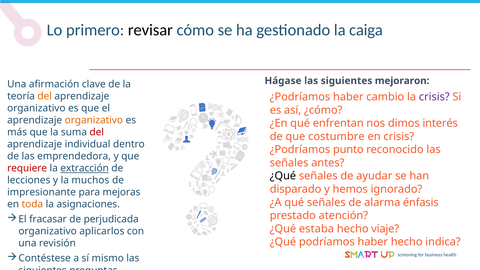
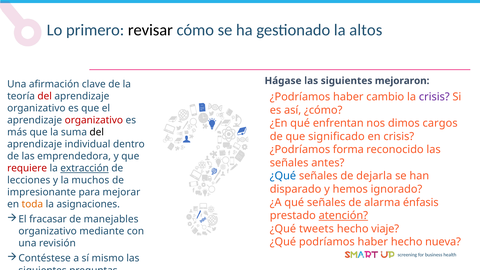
caiga: caiga -> altos (366, 30)
del colour: orange -> red (45, 96)
organizativo colour: orange -> red (94, 120)
interés: interés -> cargos (440, 123)
del colour: red -> black (97, 132)
costumbre: costumbre -> significado (336, 136)
punto: punto -> forma (348, 150)
¿Qué colour: black -> blue (283, 176)
ayudar: ayudar -> dejarla (374, 176)
mejoras: mejoras -> mejorar (121, 192)
atención underline: none -> present (343, 216)
perjudicada: perjudicada -> manejables (111, 219)
estaba: estaba -> tweets (316, 229)
aplicarlos: aplicarlos -> mediante (102, 231)
indica: indica -> nueva (443, 242)
